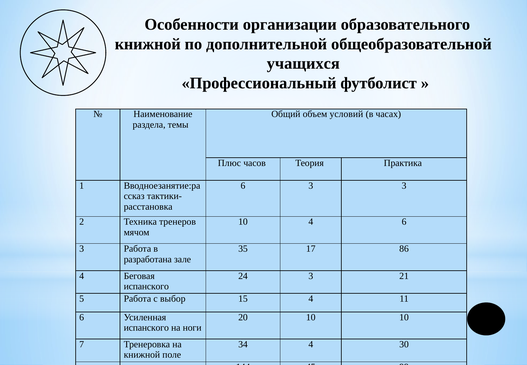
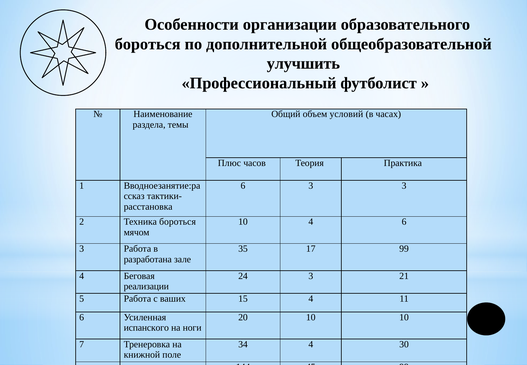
книжной: книжной -> бороться (148, 44)
учащихся: учащихся -> улучшить (303, 63)
Техника тренеров: тренеров -> бороться (178, 222)
17 86: 86 -> 99 (404, 249)
испанского: испанского -> реализации (146, 286)
выбор: выбор -> ваших (173, 299)
